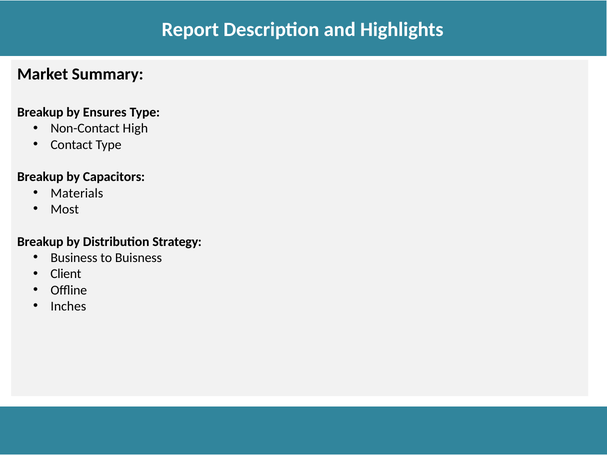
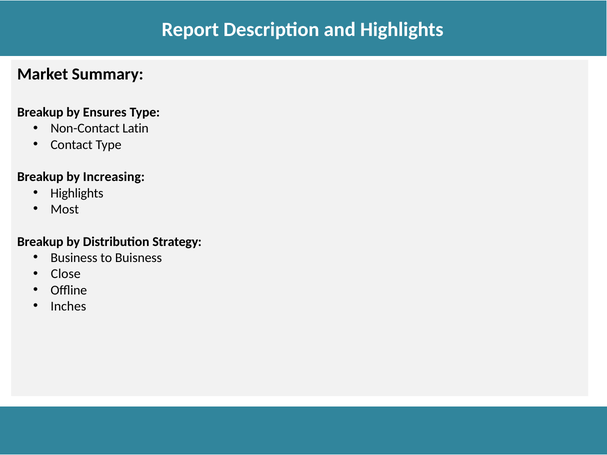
High: High -> Latin (136, 129)
Capacitors: Capacitors -> Increasing (114, 177)
Materials: Materials -> Highlights (77, 193)
Client: Client -> Close (66, 274)
